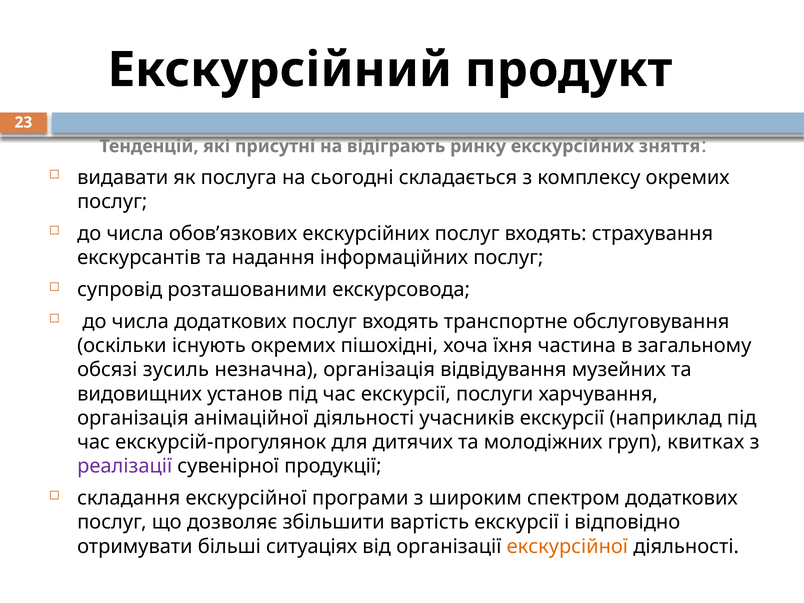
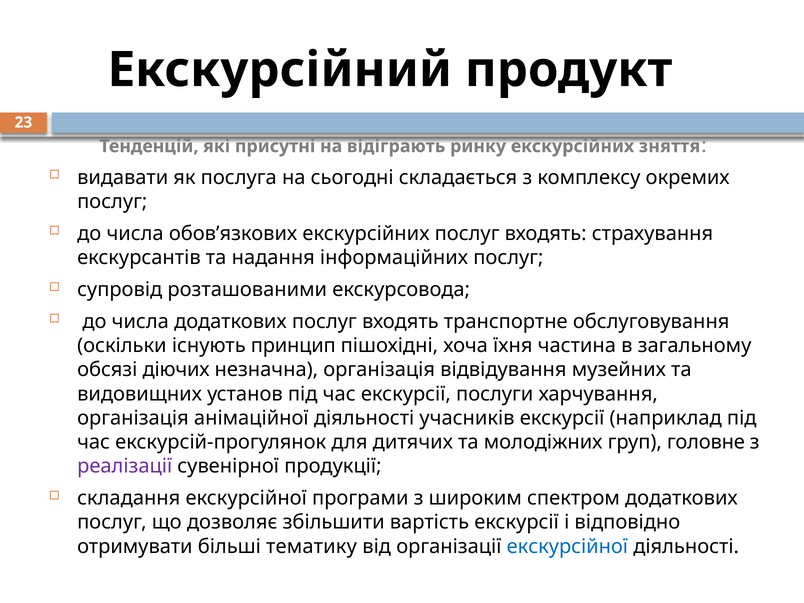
існують окремих: окремих -> принцип (293, 346)
зусиль: зусиль -> діючих (176, 370)
квитках: квитках -> головне (706, 442)
ситуаціях: ситуаціях -> тематику (312, 546)
екскурсійної colour: orange -> blue (567, 546)
